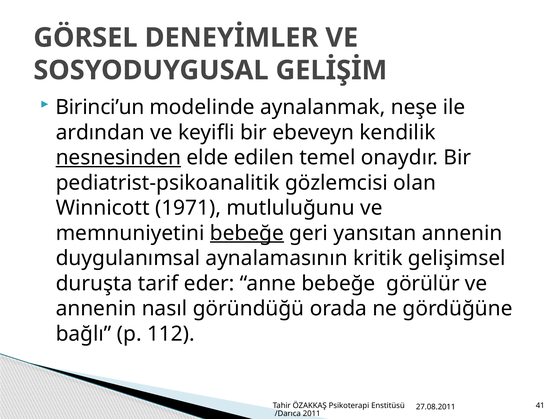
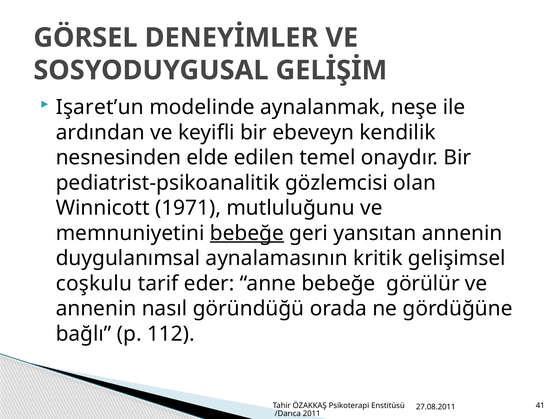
Birinci’un: Birinci’un -> Işaret’un (100, 107)
nesnesinden underline: present -> none (118, 157)
duruşta: duruşta -> coşkulu (94, 283)
